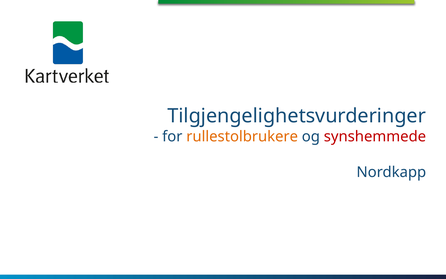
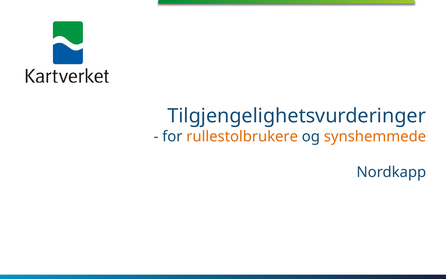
synshemmede colour: red -> orange (375, 136)
